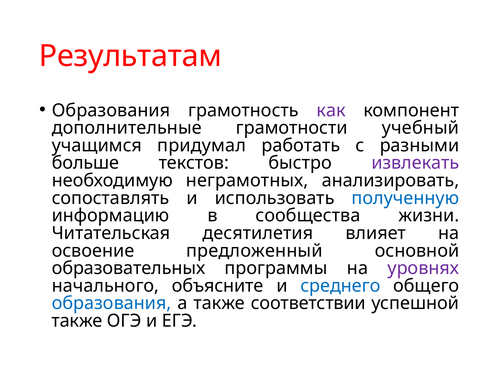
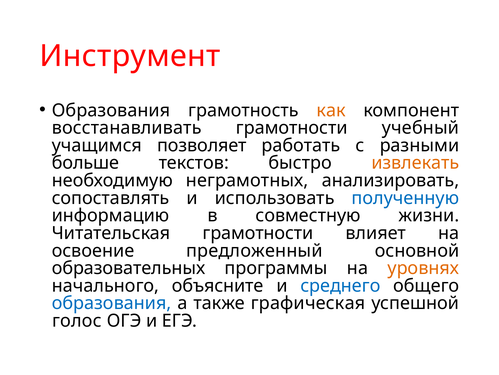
Результатам: Результатам -> Инструмент (130, 56)
как colour: purple -> orange (331, 110)
дополнительные: дополнительные -> восстанавливать (127, 128)
придумал: придумал -> позволяет (202, 145)
извлекать colour: purple -> orange (415, 163)
сообщества: сообщества -> совместную (308, 215)
Читательская десятилетия: десятилетия -> грамотности (258, 233)
уровнях colour: purple -> orange (423, 268)
соответствии: соответствии -> графическая (308, 303)
также: также -> голос (77, 320)
